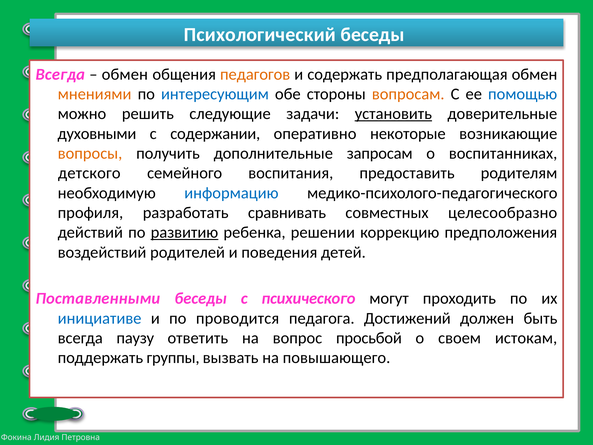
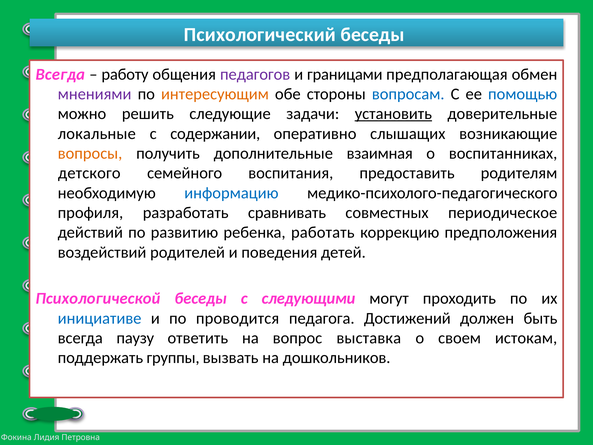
обмен: обмен -> работу (125, 74)
педагогов colour: orange -> purple (255, 74)
содержать: содержать -> границами (345, 74)
мнениями colour: orange -> purple (95, 94)
интересующим colour: blue -> orange (215, 94)
вопросам colour: orange -> blue (408, 94)
духовными: духовными -> локальные (97, 134)
некоторые: некоторые -> слышащих (408, 134)
запросам: запросам -> взаимная (380, 153)
целесообразно: целесообразно -> периодическое (503, 213)
развитию underline: present -> none (184, 232)
решении: решении -> работать (323, 232)
Поставленными: Поставленными -> Психологической (98, 298)
психического: психического -> следующими (308, 298)
просьбой: просьбой -> выставка (369, 338)
повышающего: повышающего -> дошкольников (337, 358)
